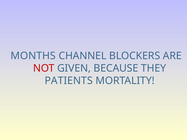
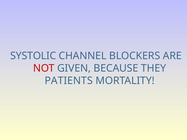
MONTHS: MONTHS -> SYSTOLIC (33, 56)
